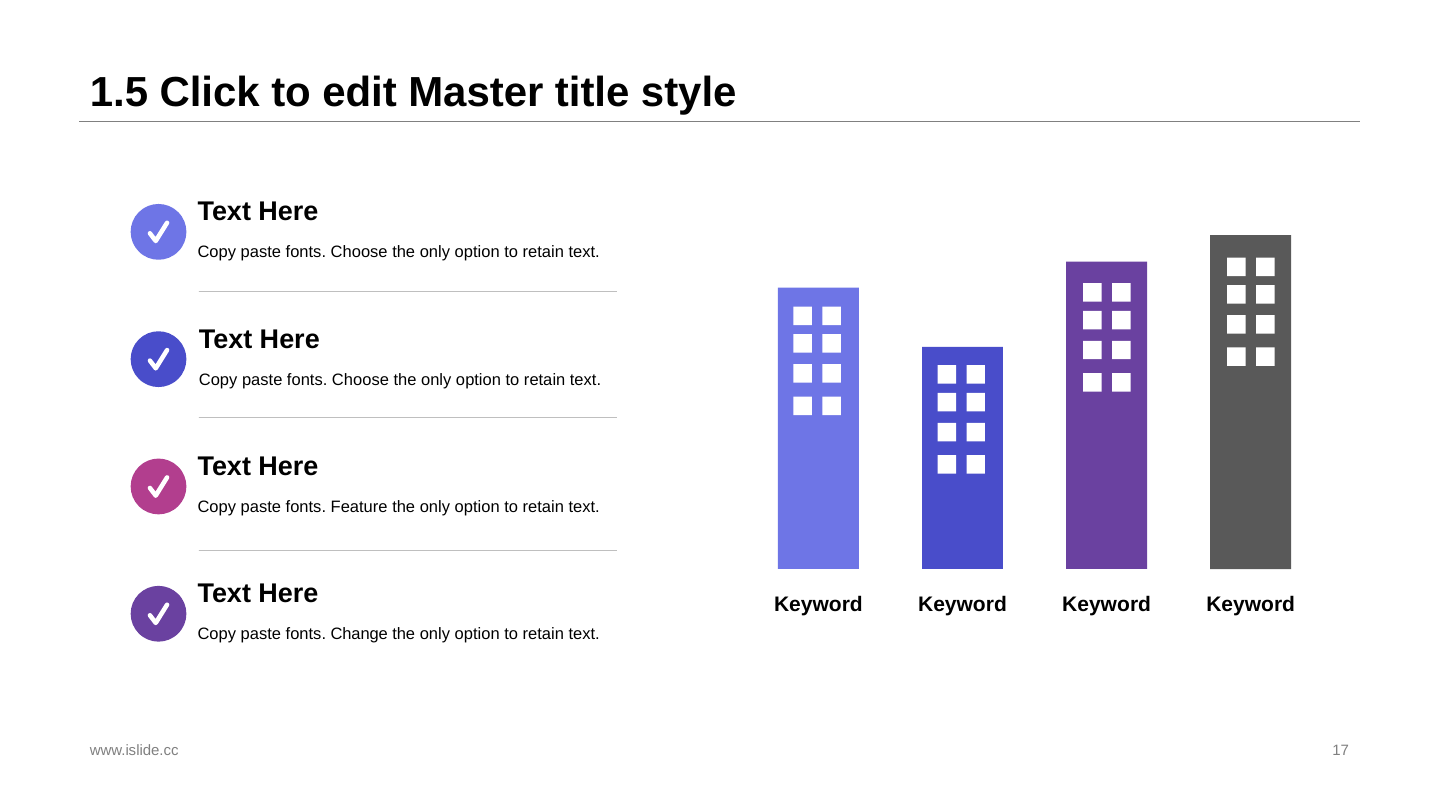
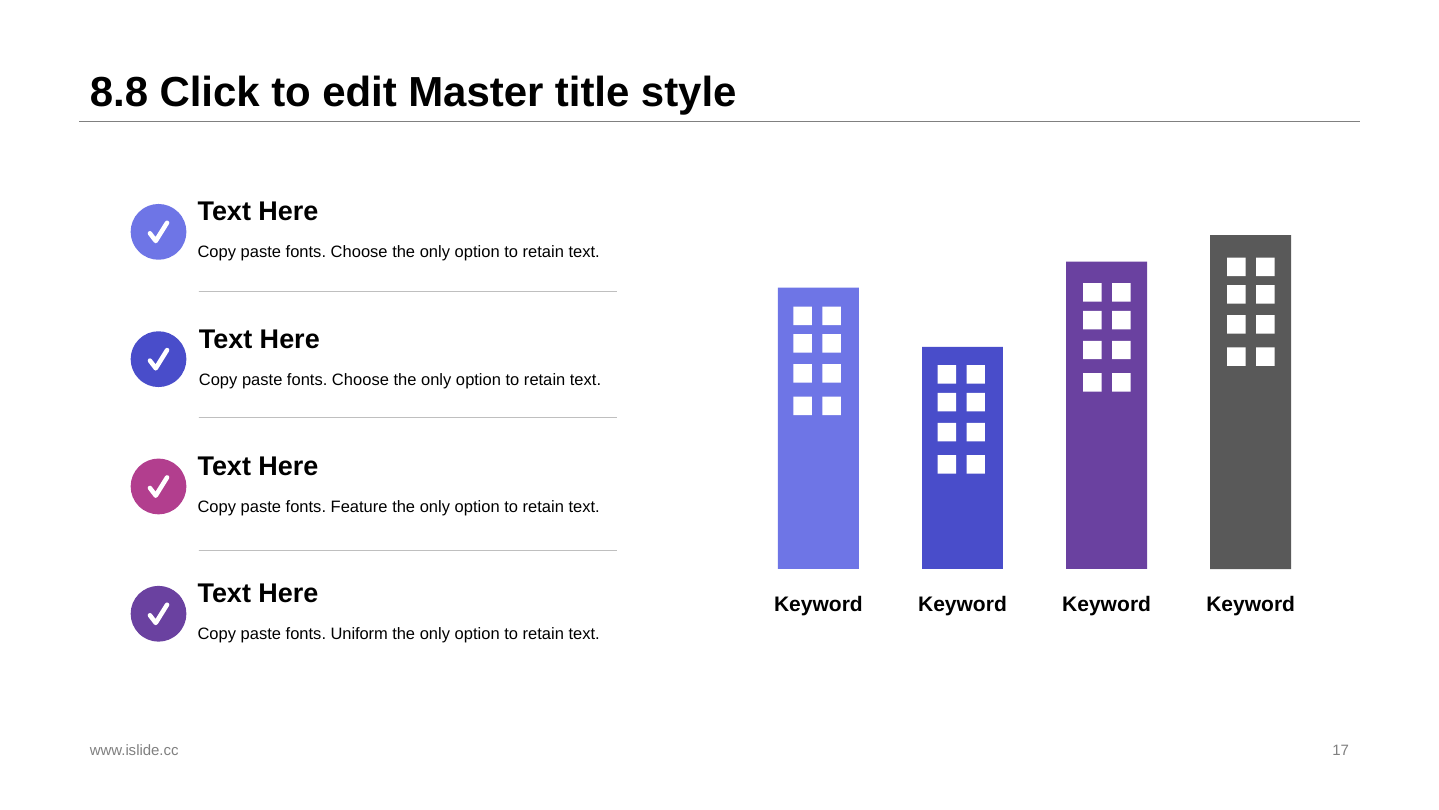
1.5: 1.5 -> 8.8 (119, 93)
Change: Change -> Uniform (359, 634)
